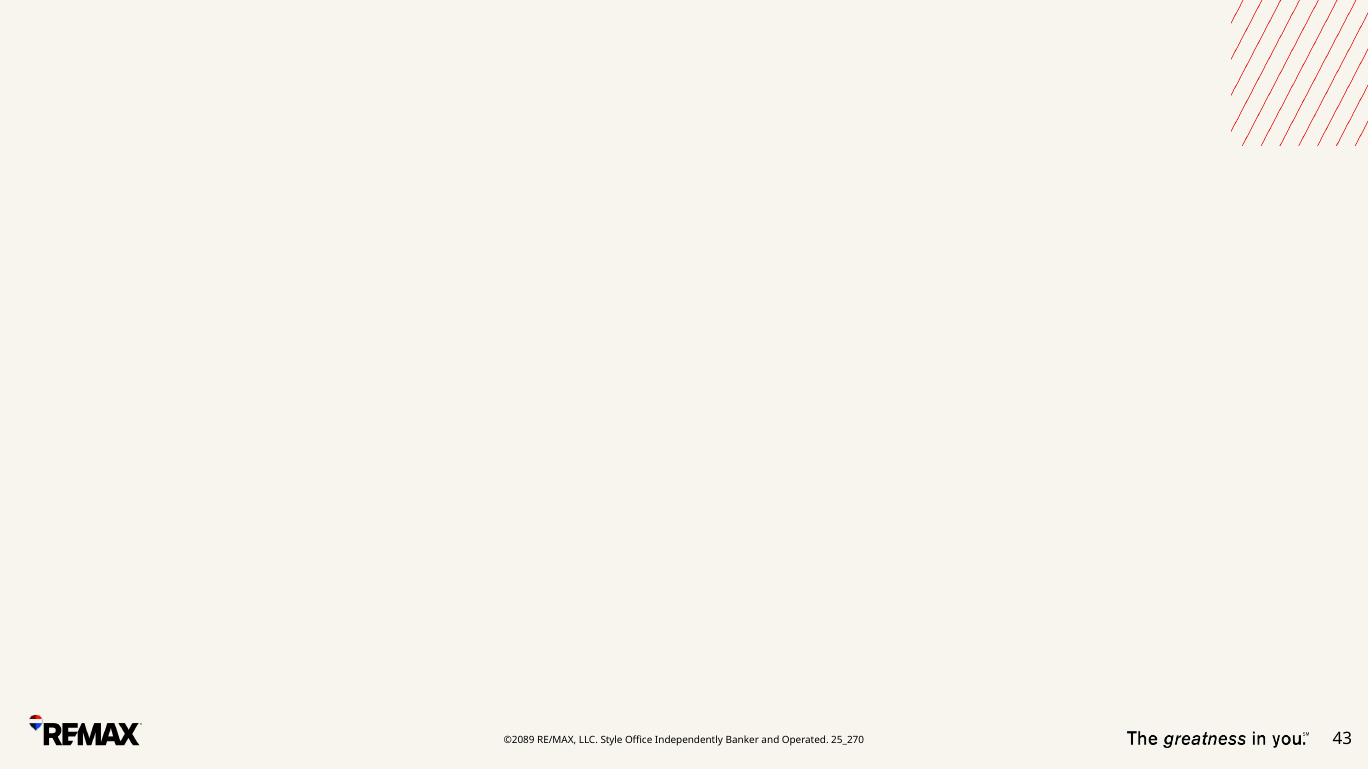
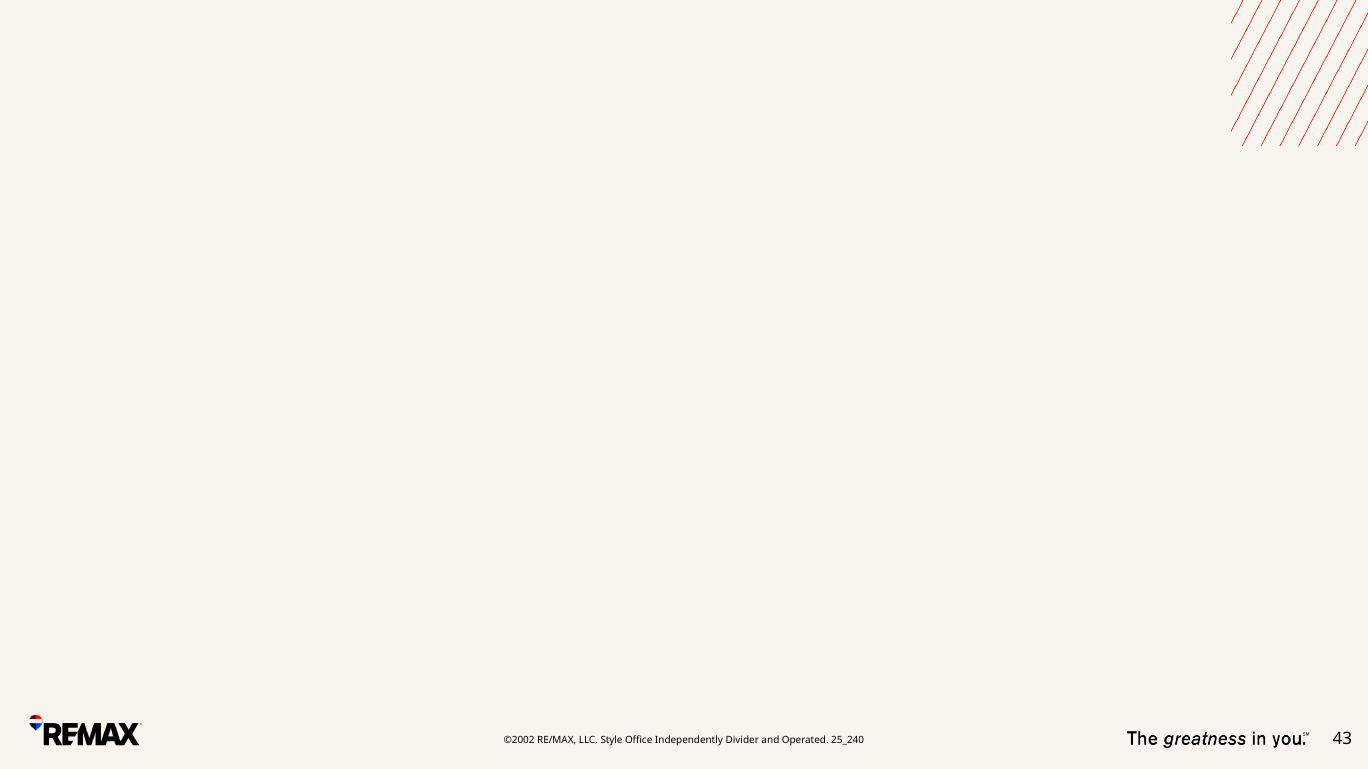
©2089: ©2089 -> ©2002 (519, 740)
Banker: Banker -> Divider (742, 740)
25_270: 25_270 -> 25_240 (848, 740)
